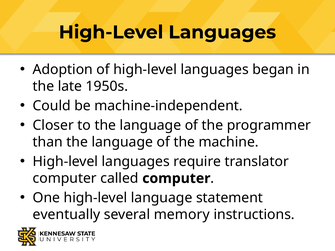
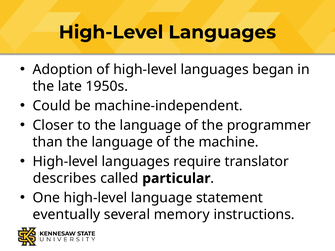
computer: computer -> describes (65, 179)
called computer: computer -> particular (176, 179)
